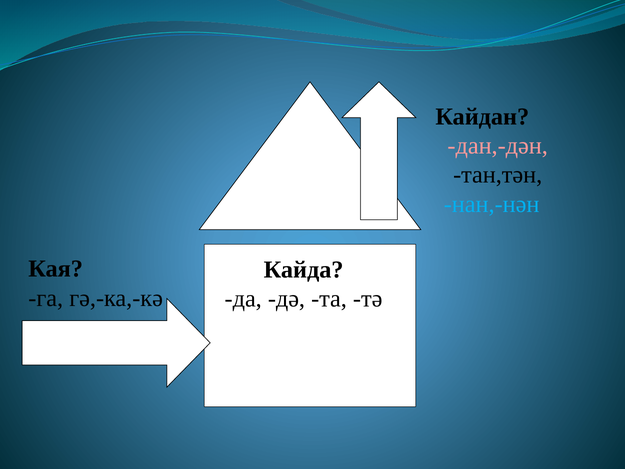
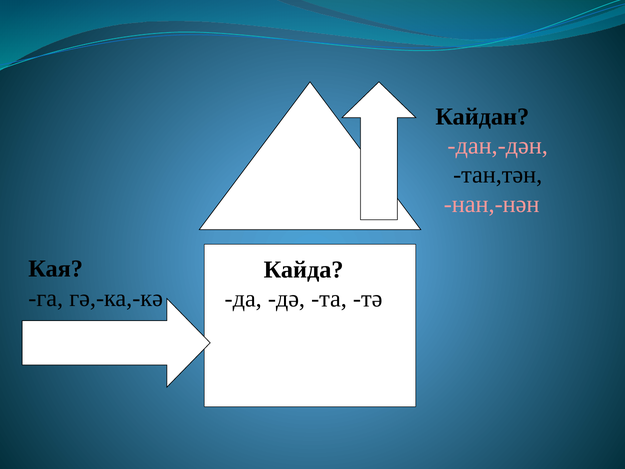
нан,-нән colour: light blue -> pink (492, 204)
